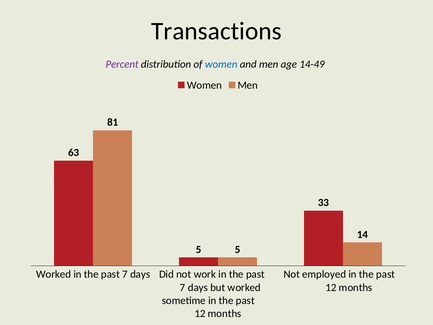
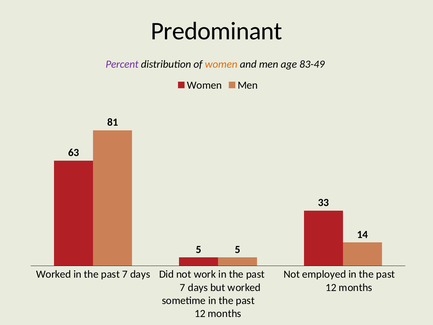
Transactions: Transactions -> Predominant (217, 31)
women colour: blue -> orange (221, 64)
14-49: 14-49 -> 83-49 (312, 64)
